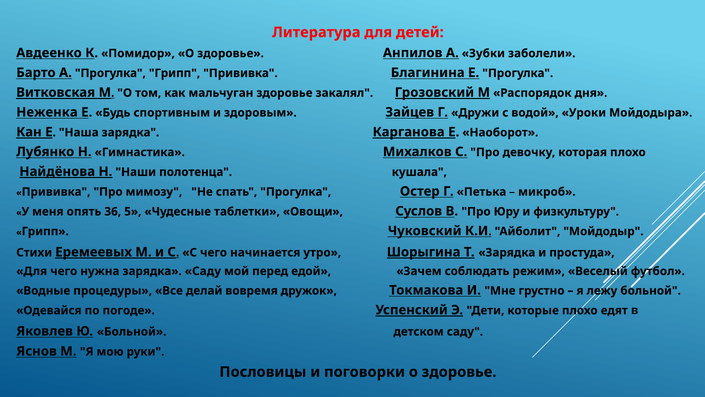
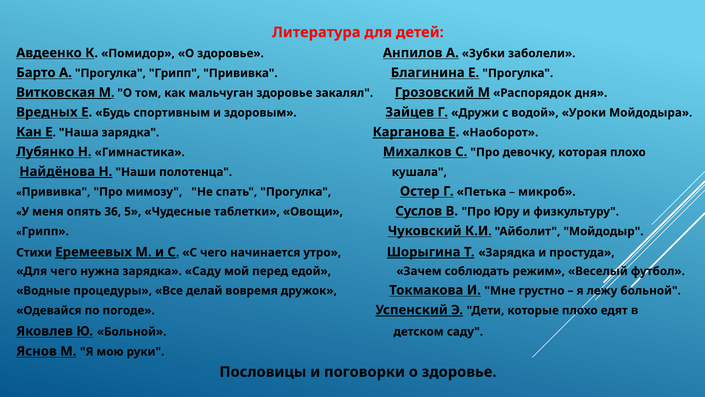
Неженка: Неженка -> Вредных (47, 112)
